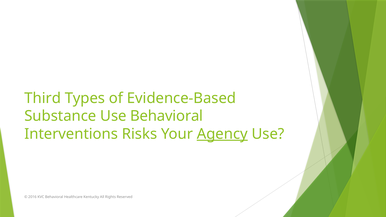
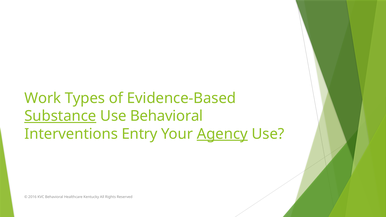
Third: Third -> Work (43, 98)
Substance underline: none -> present (60, 116)
Risks: Risks -> Entry (140, 134)
